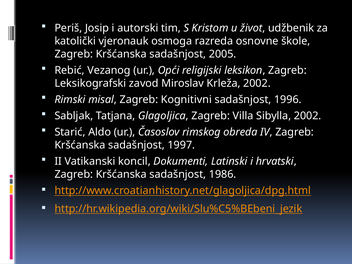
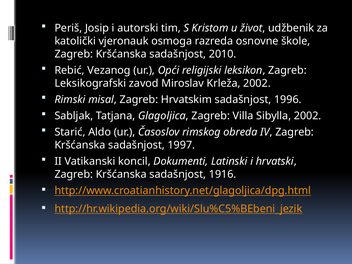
2005: 2005 -> 2010 (223, 54)
Kognitivni: Kognitivni -> Hrvatskim (186, 100)
1986: 1986 -> 1916 (223, 174)
